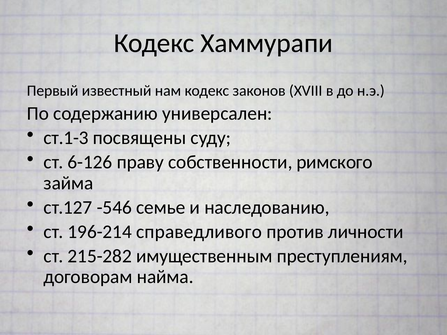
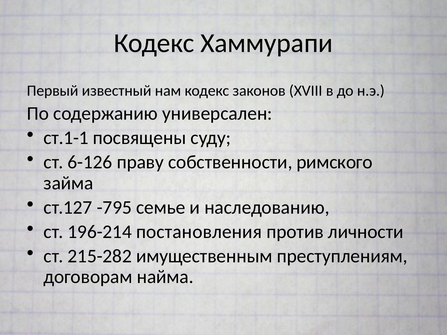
ст.1-3: ст.1-3 -> ст.1-1 (66, 138)
-546: -546 -> -795 (114, 208)
справедливого: справедливого -> постановления (199, 232)
